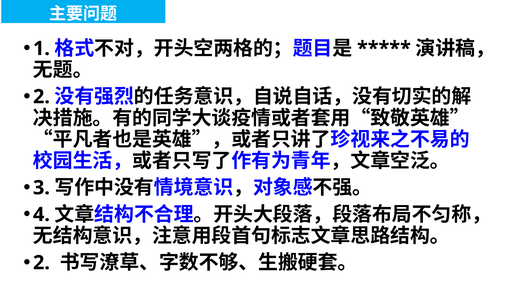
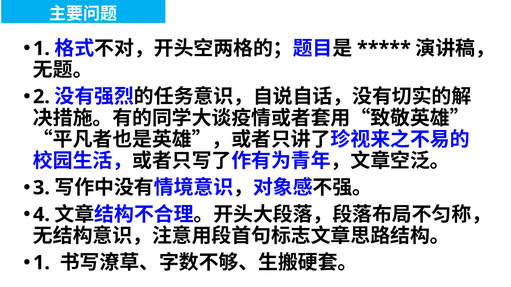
2: 2 -> 1 (41, 263)
